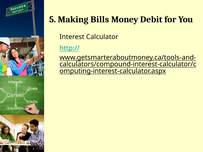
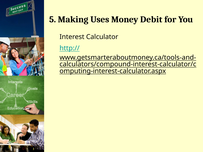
Bills: Bills -> Uses (100, 19)
